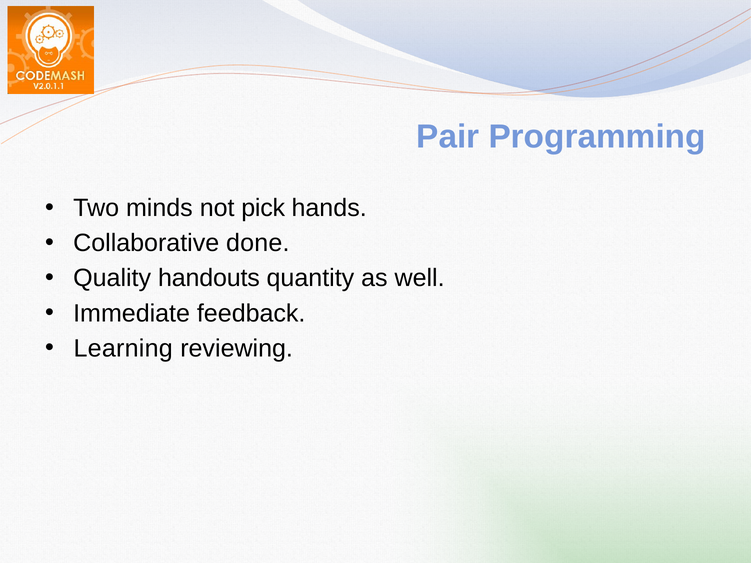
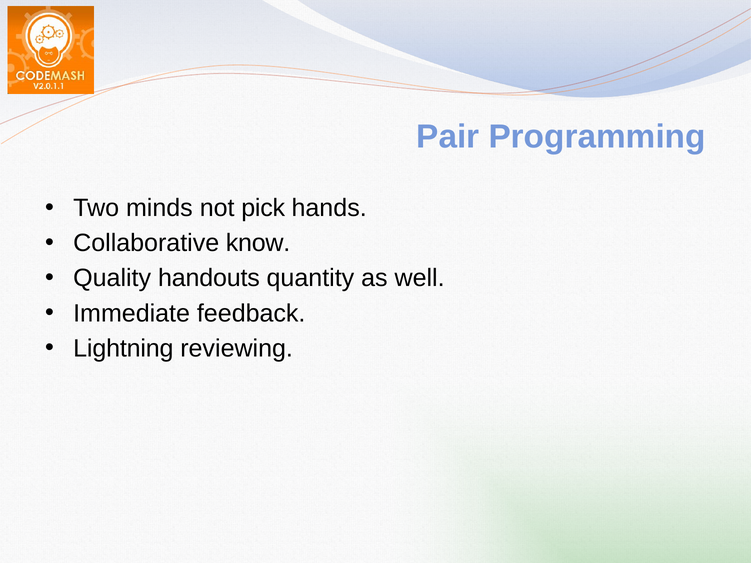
done: done -> know (258, 243)
Learning: Learning -> Lightning (123, 348)
